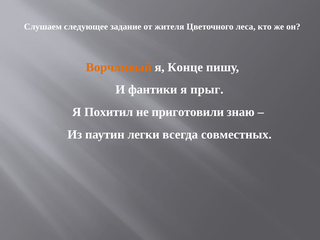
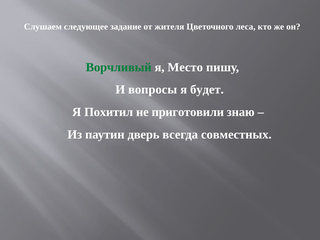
Ворчливый colour: orange -> green (119, 67)
Конце: Конце -> Место (185, 67)
фантики: фантики -> вопросы (153, 90)
прыг: прыг -> будет (207, 90)
легки: легки -> дверь (143, 134)
